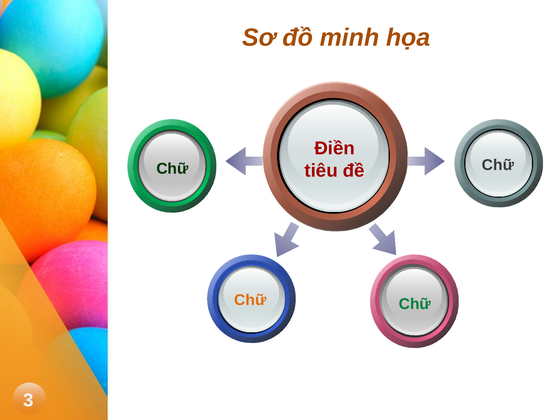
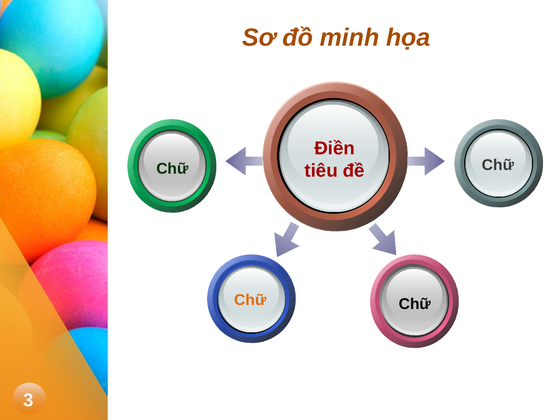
Chữ colour: green -> black (415, 304)
